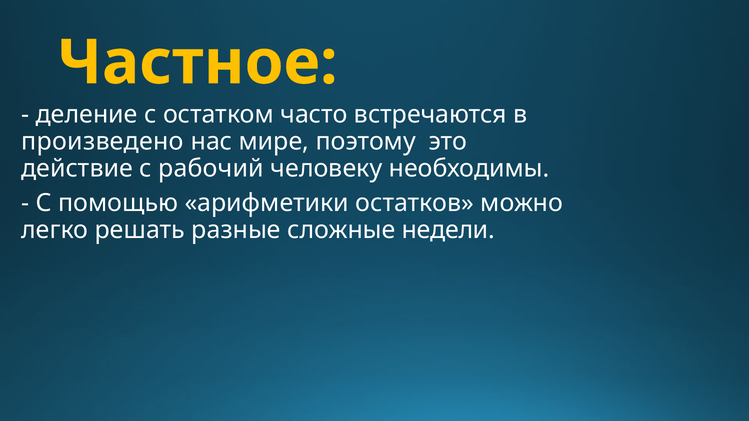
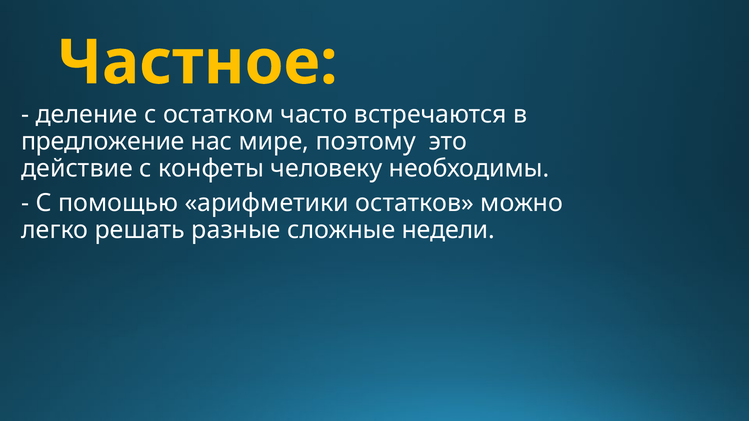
произведено: произведено -> предложение (103, 142)
рабочий: рабочий -> конфеты (211, 169)
